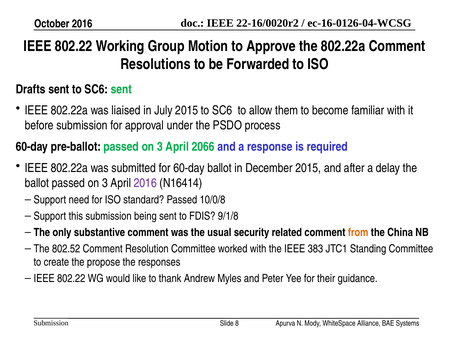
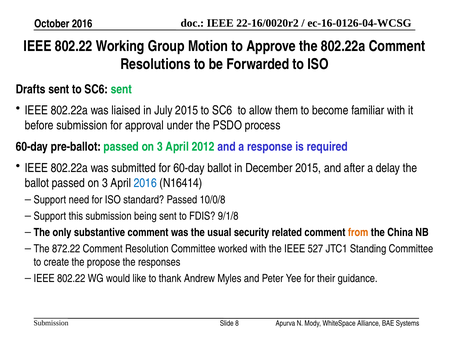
2066: 2066 -> 2012 (203, 147)
2016 colour: purple -> blue (145, 183)
802.52: 802.52 -> 872.22 (66, 249)
383: 383 -> 527 (315, 249)
